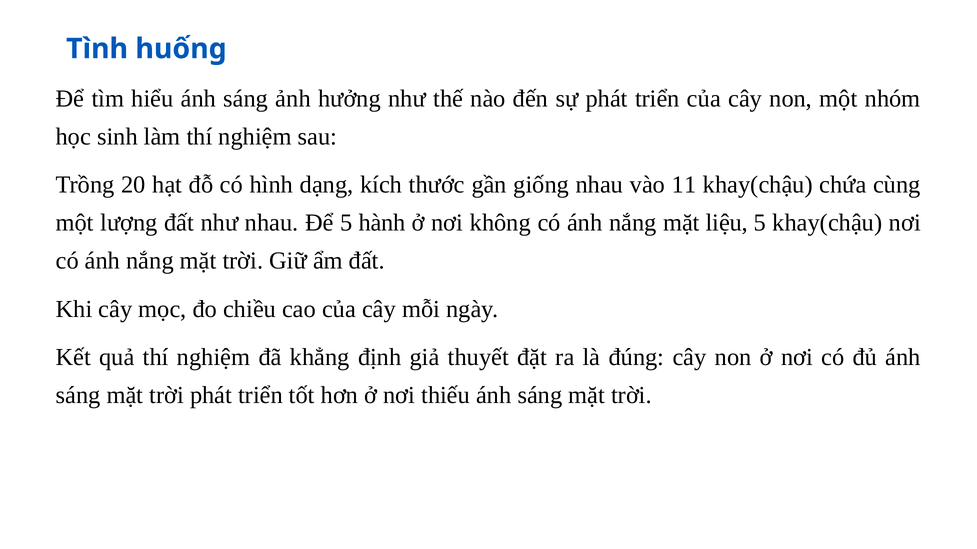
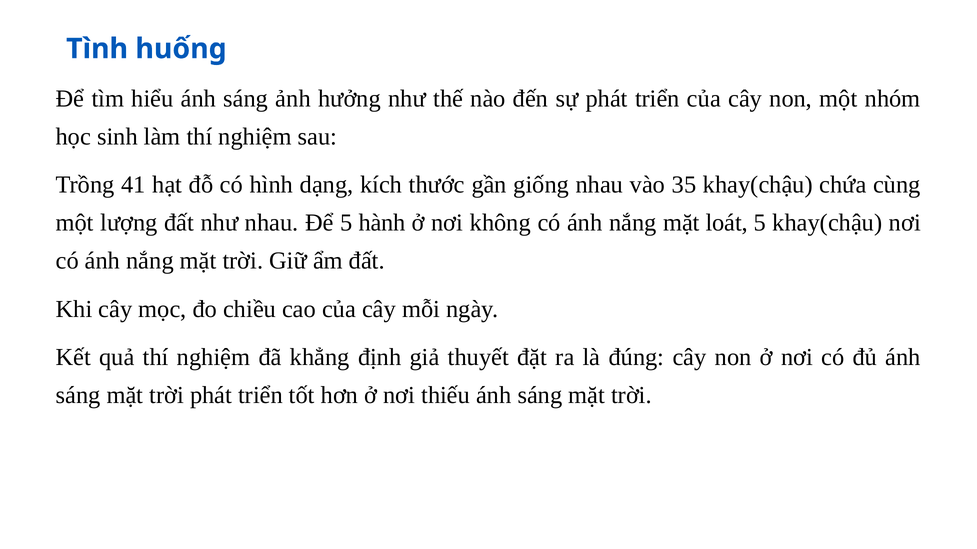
20: 20 -> 41 (133, 185)
11: 11 -> 35 (684, 185)
liệu: liệu -> loát (727, 223)
